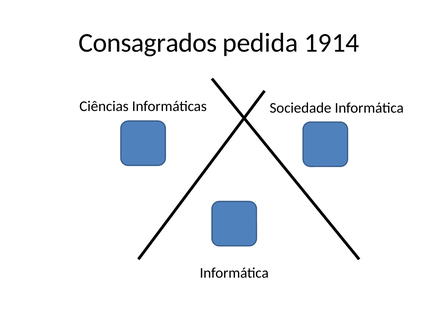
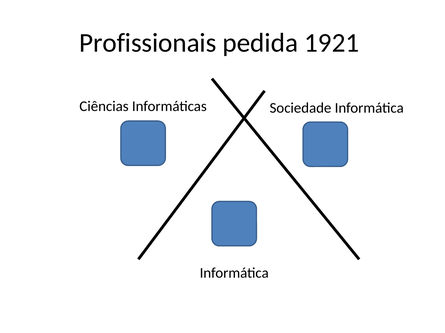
Consagrados: Consagrados -> Profissionais (148, 43)
1914: 1914 -> 1921 (332, 43)
